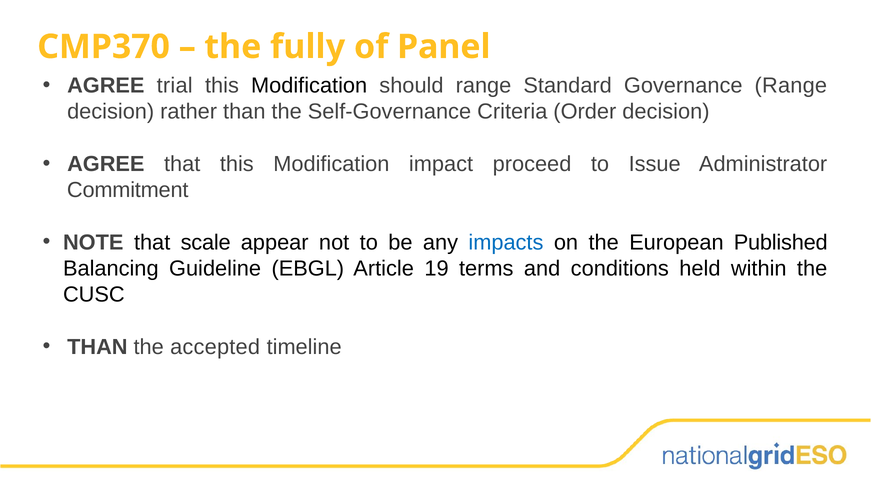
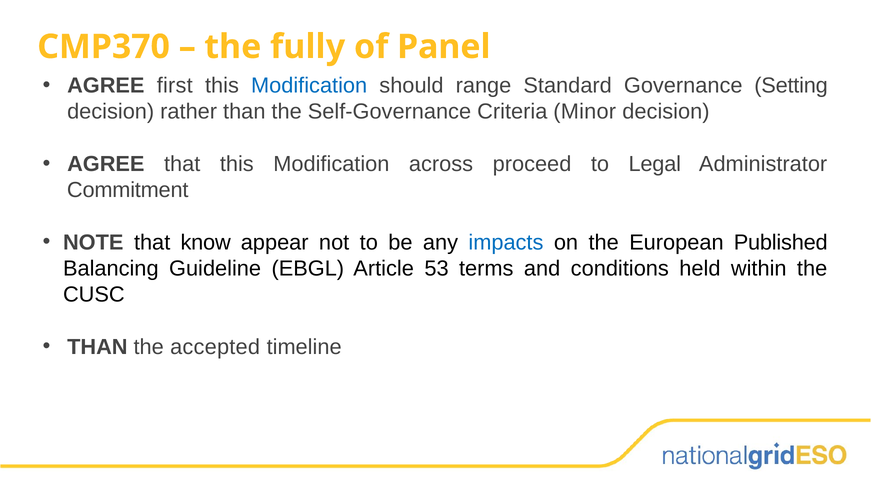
trial: trial -> first (175, 86)
Modification colour: black -> blue (309, 86)
Governance Range: Range -> Setting (791, 86)
Order: Order -> Minor (585, 112)
impact: impact -> across (441, 164)
Issue: Issue -> Legal (655, 164)
scale: scale -> know (206, 242)
19: 19 -> 53 (437, 269)
